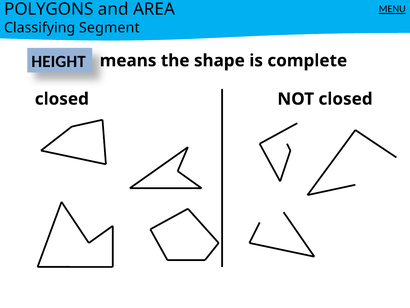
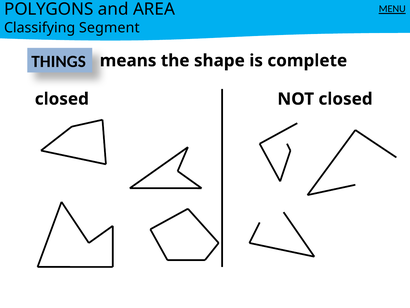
HEIGHT: HEIGHT -> THINGS (59, 61)
